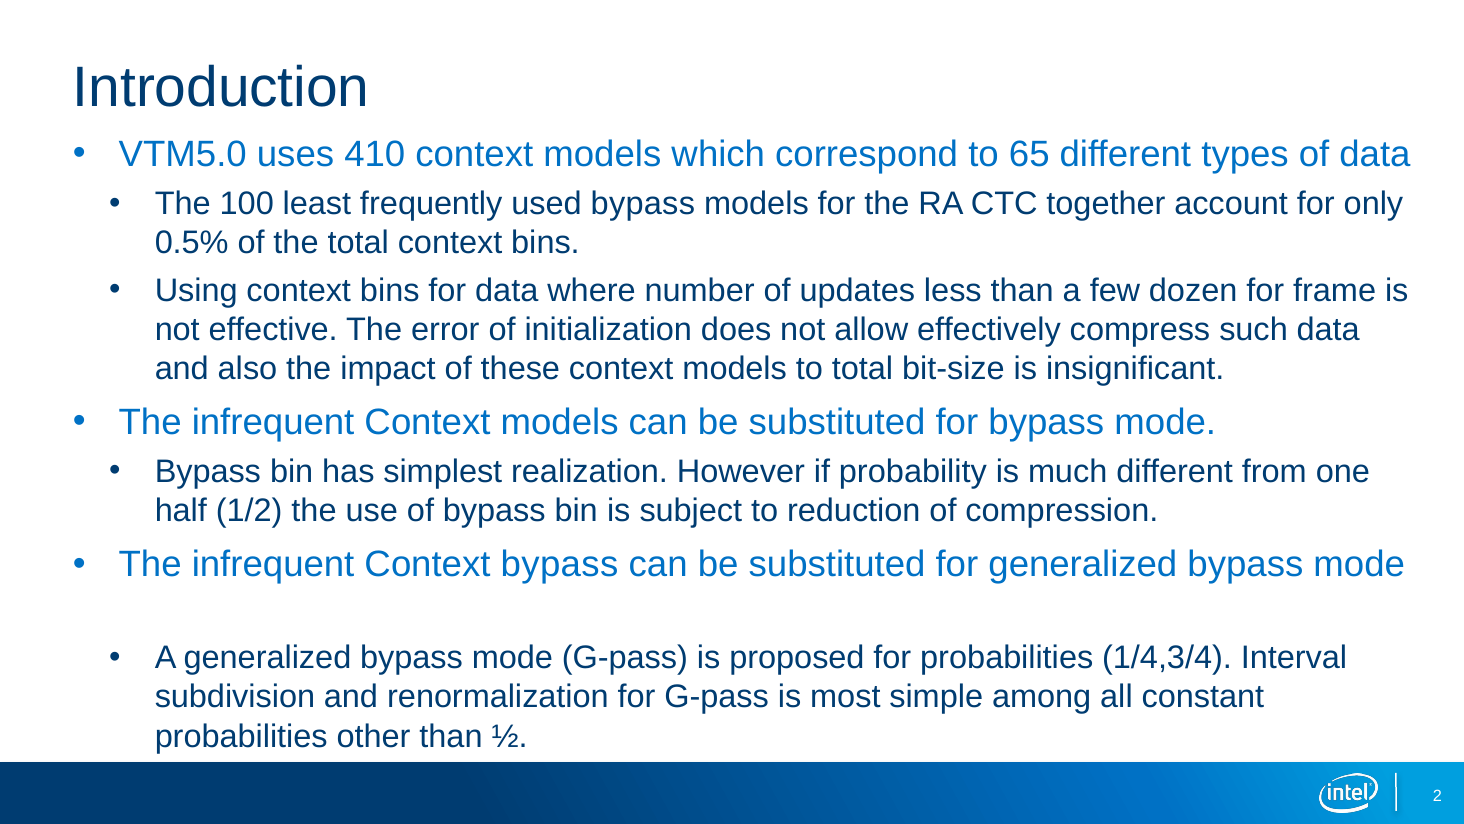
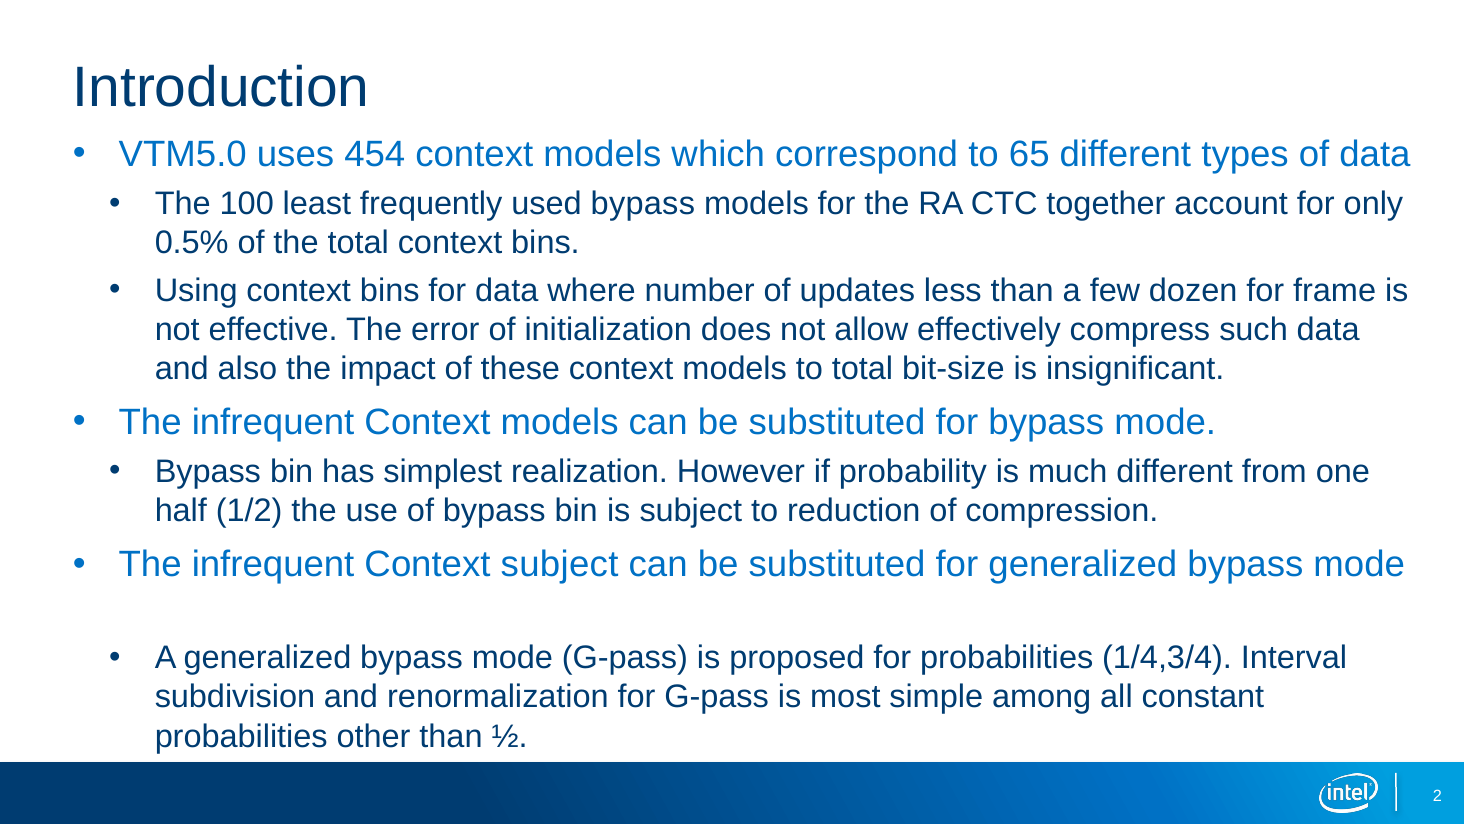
410: 410 -> 454 (375, 155)
Context bypass: bypass -> subject (560, 565)
